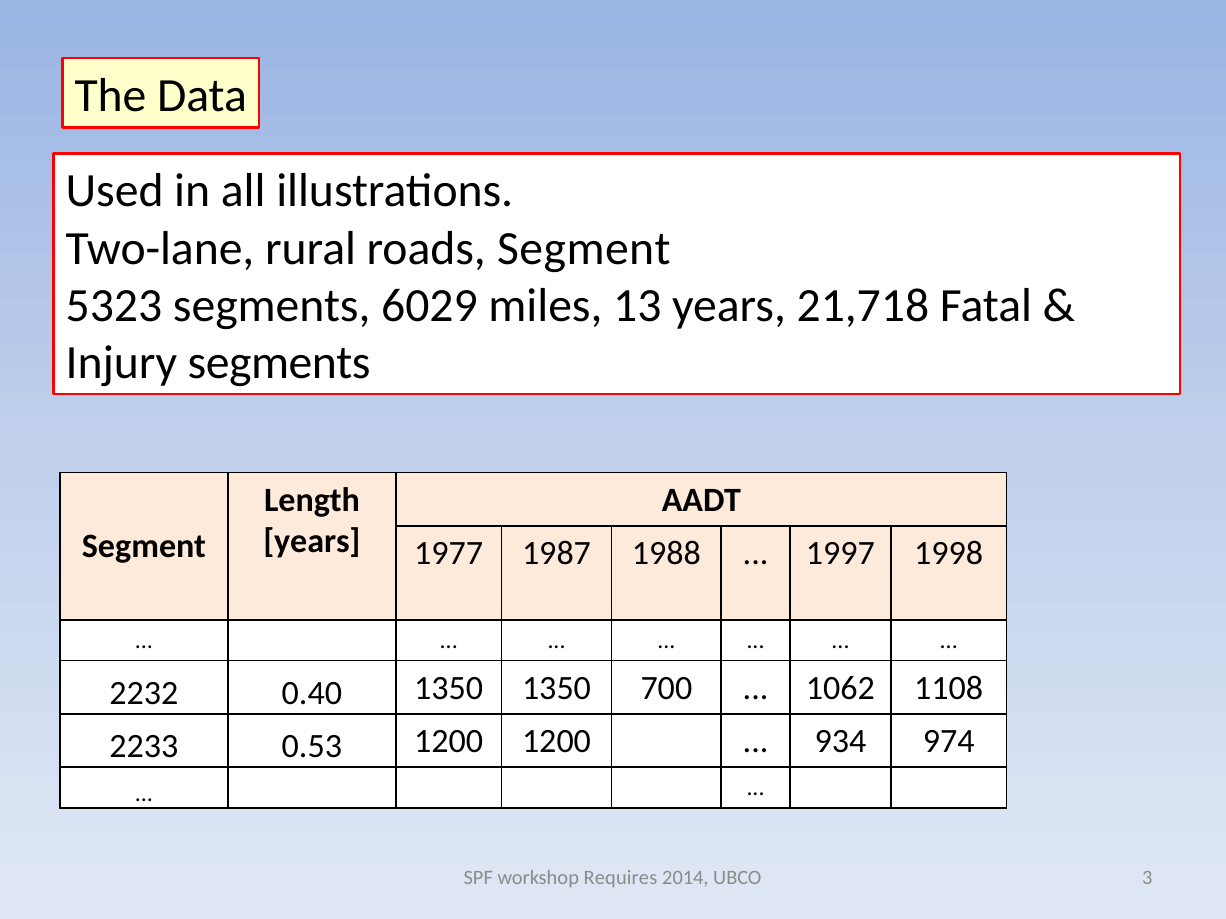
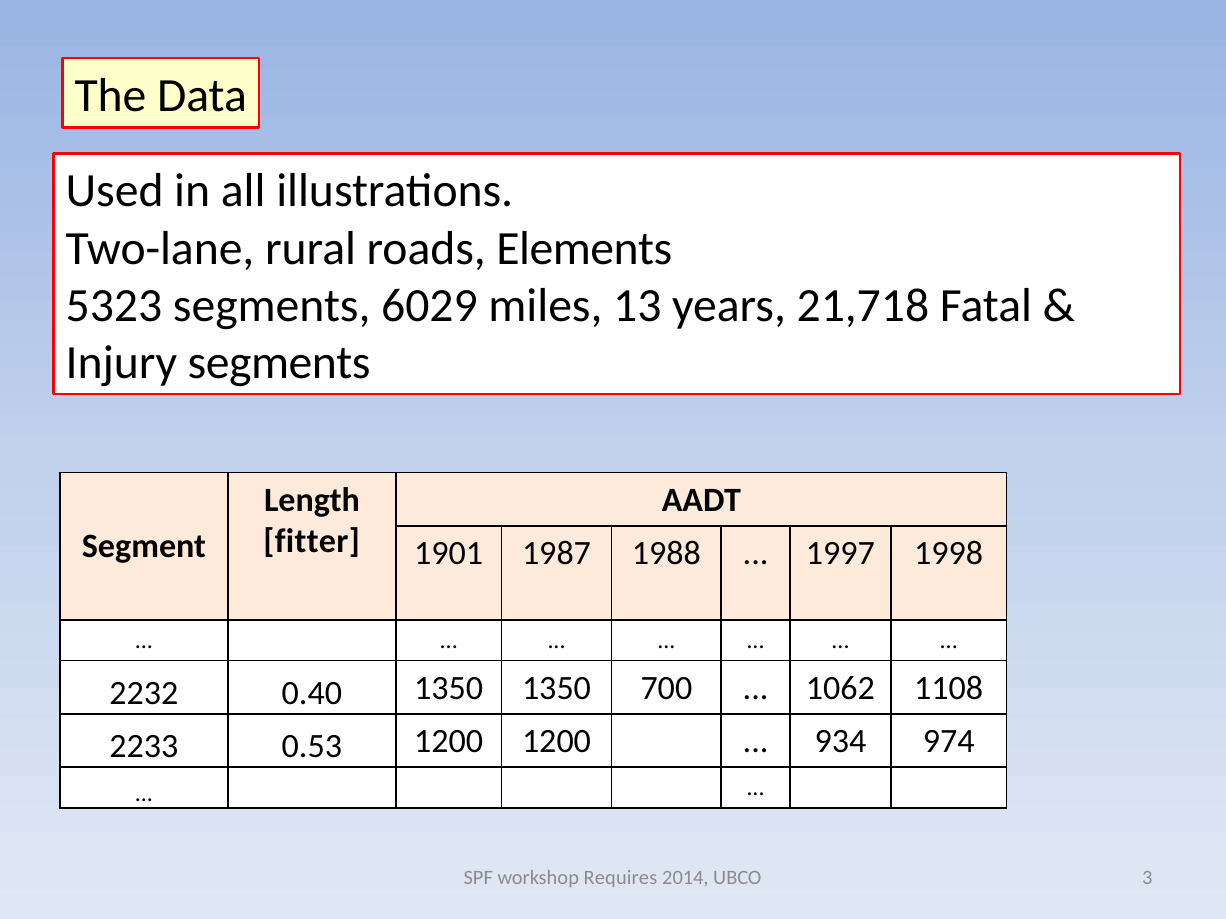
roads Segment: Segment -> Elements (584, 249)
years: years -> fitter (312, 542)
1977: 1977 -> 1901 (449, 553)
